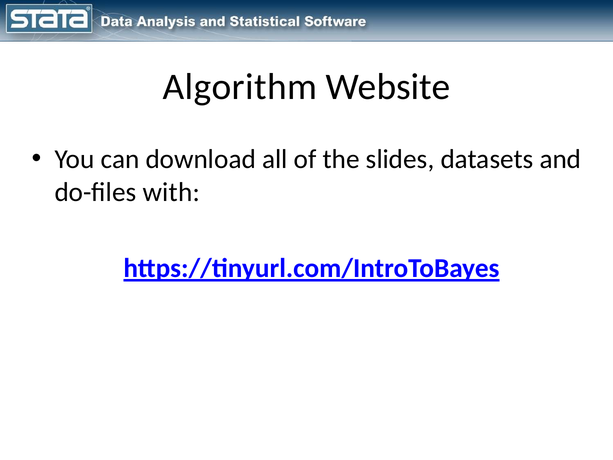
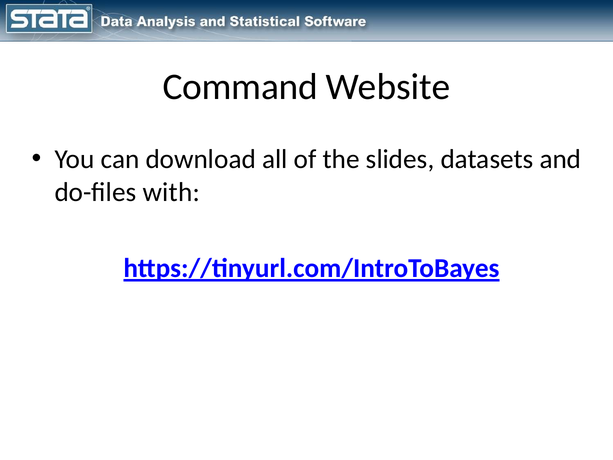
Algorithm: Algorithm -> Command (240, 87)
